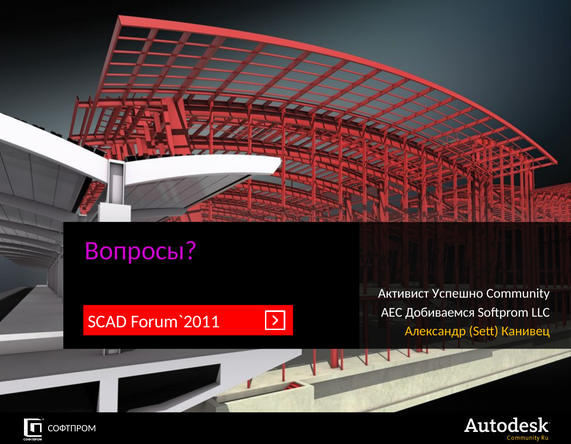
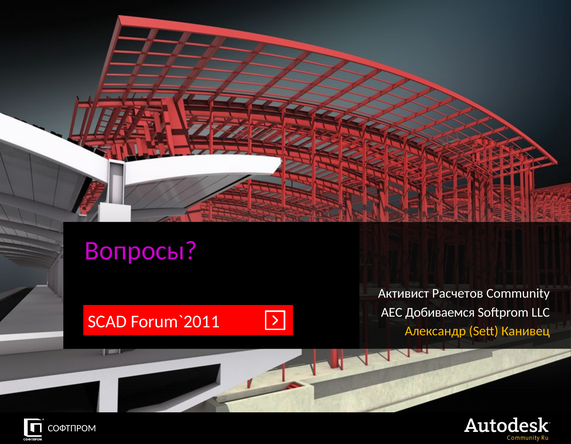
Успешно: Успешно -> Расчетов (458, 294)
